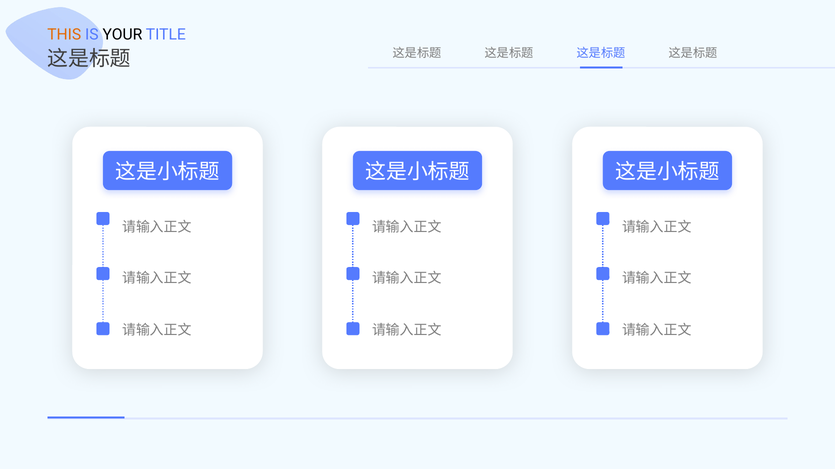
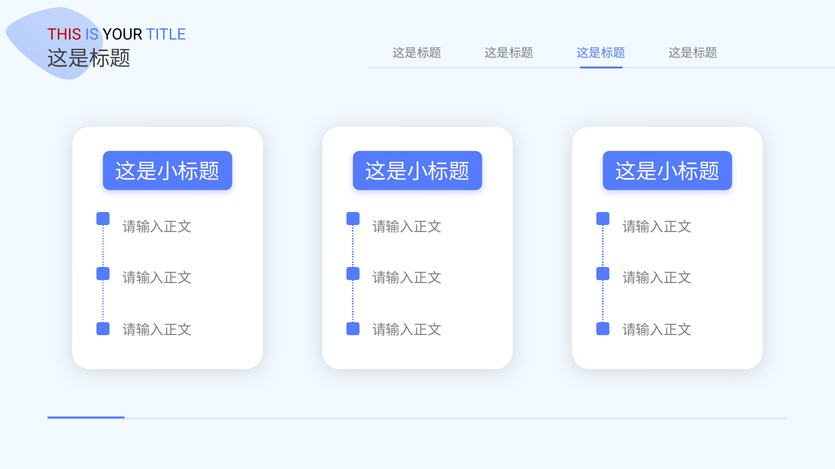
THIS colour: orange -> red (64, 35)
